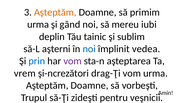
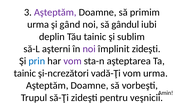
Aşteptăm colour: orange -> purple (55, 12)
mereu: mereu -> gândul (125, 25)
noi colour: blue -> purple (89, 49)
împlinit vedea: vedea -> zideşti (146, 49)
vrem: vrem -> tainic (25, 74)
drag-Ţi: drag-Ţi -> vadă-Ţi (106, 74)
